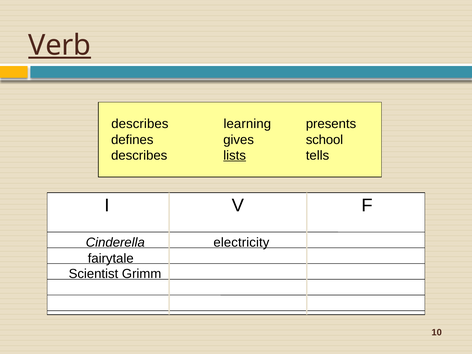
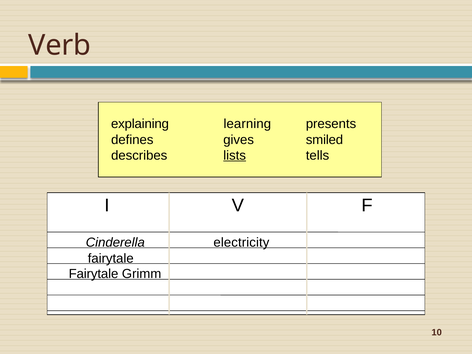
Verb underline: present -> none (60, 45)
describes: describes -> explaining (140, 124)
school: school -> smiled (324, 140)
Scientist: Scientist -> Fairytale (93, 274)
